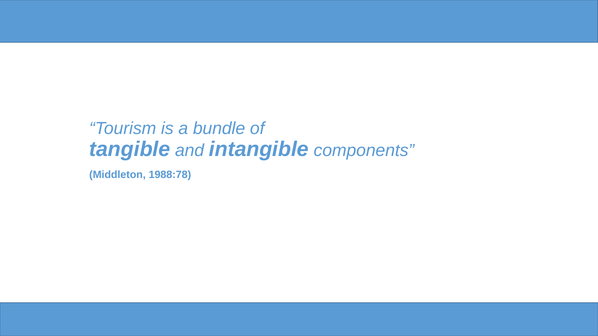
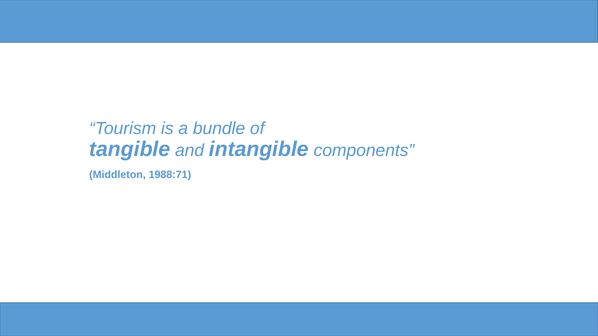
1988:78: 1988:78 -> 1988:71 (170, 175)
